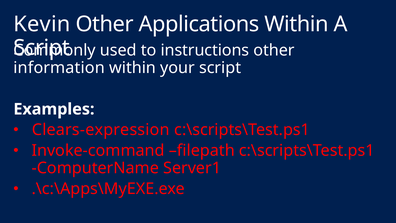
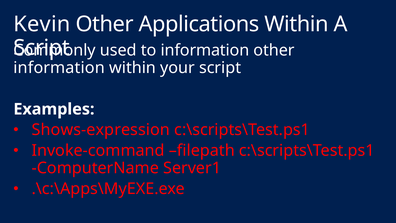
to instructions: instructions -> information (205, 50)
Clears-expression: Clears-expression -> Shows-expression (101, 130)
